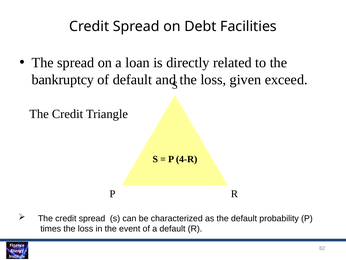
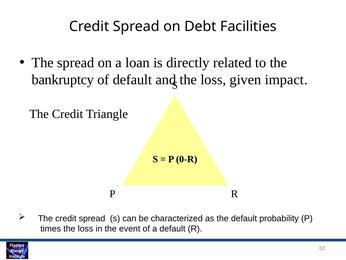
exceed: exceed -> impact (286, 80)
4-R: 4-R -> 0-R (187, 159)
